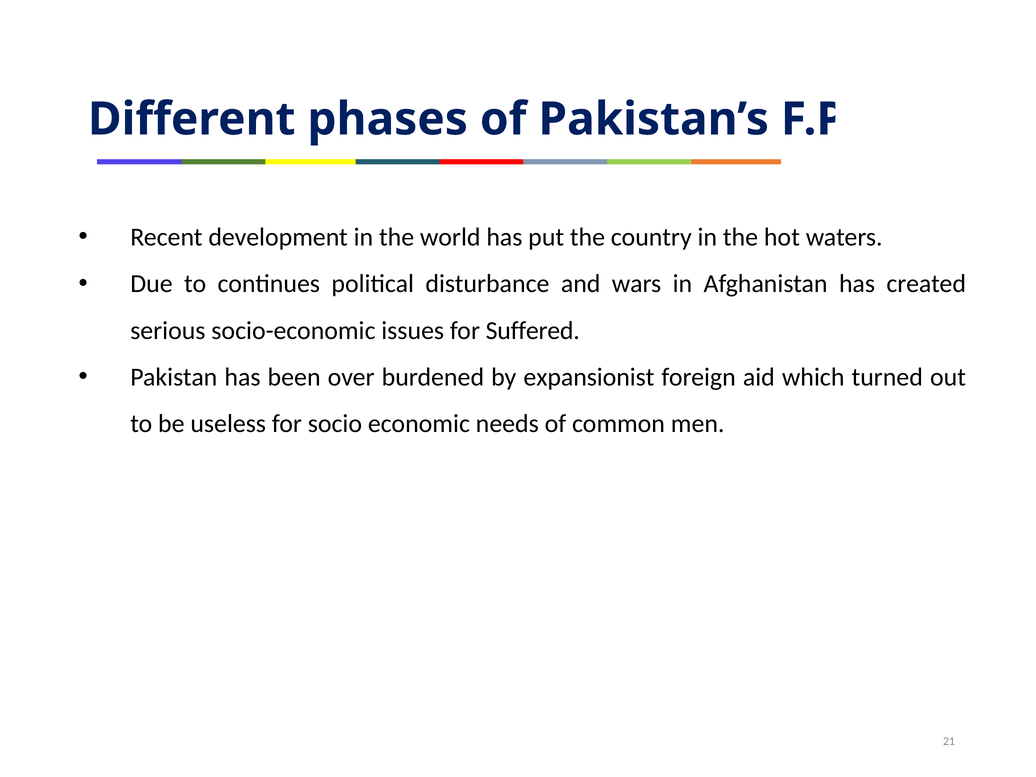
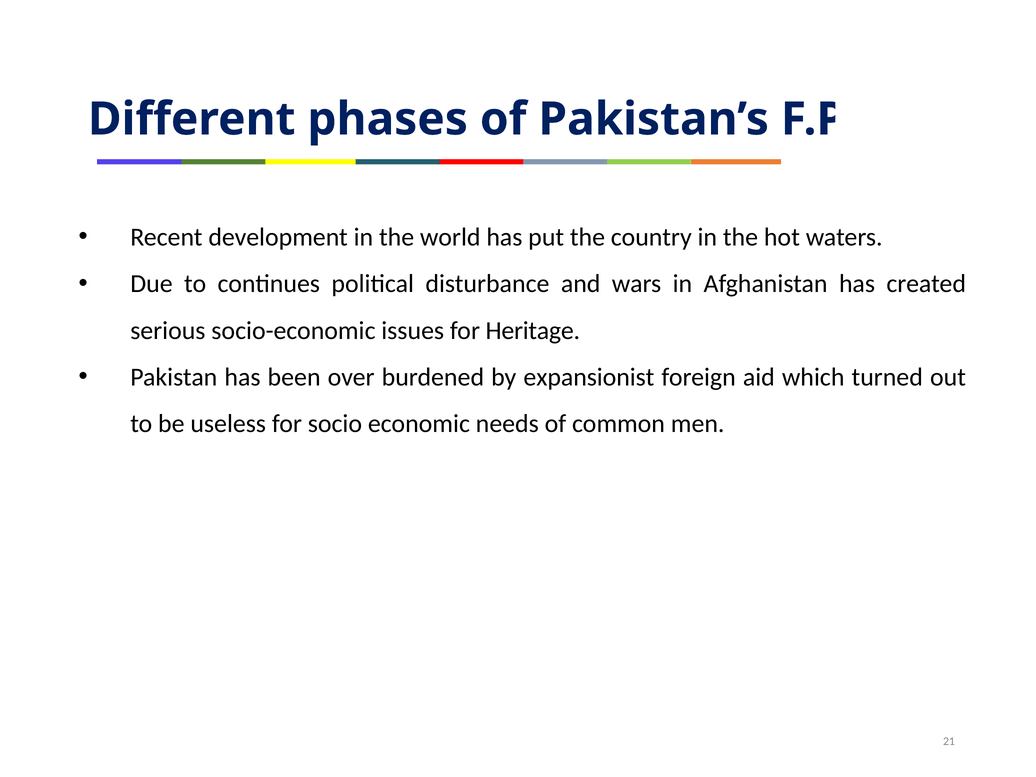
Suffered: Suffered -> Heritage (533, 331)
